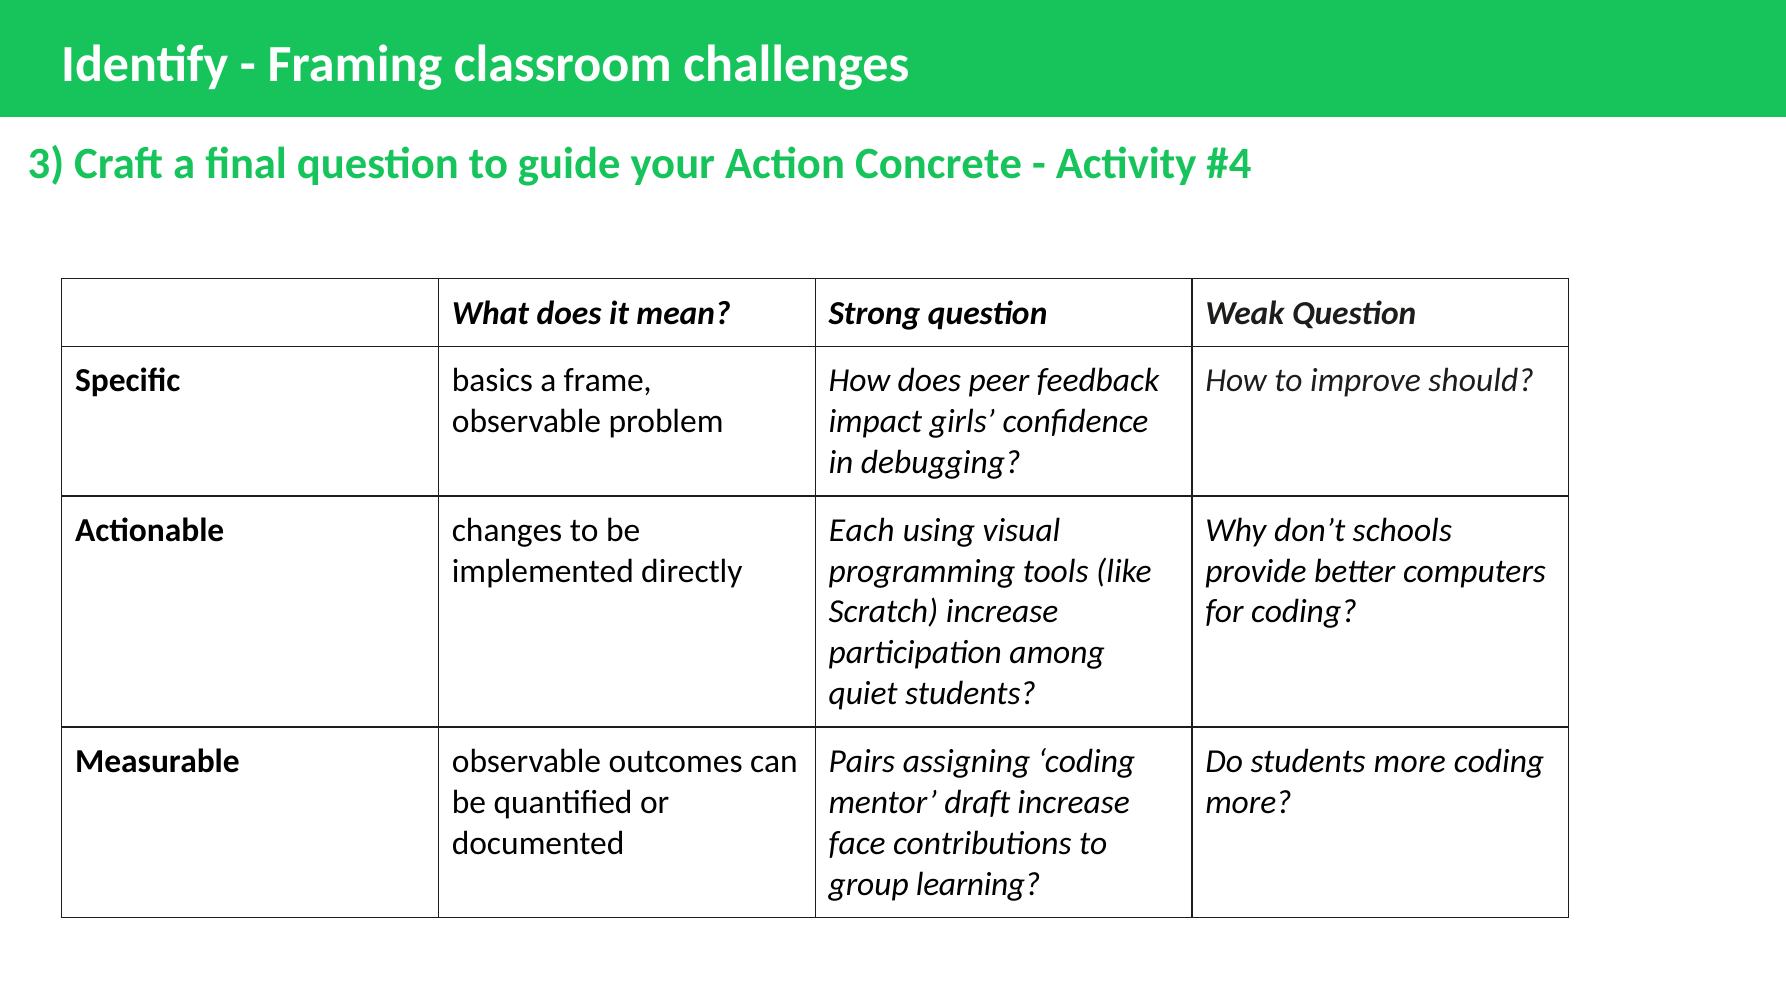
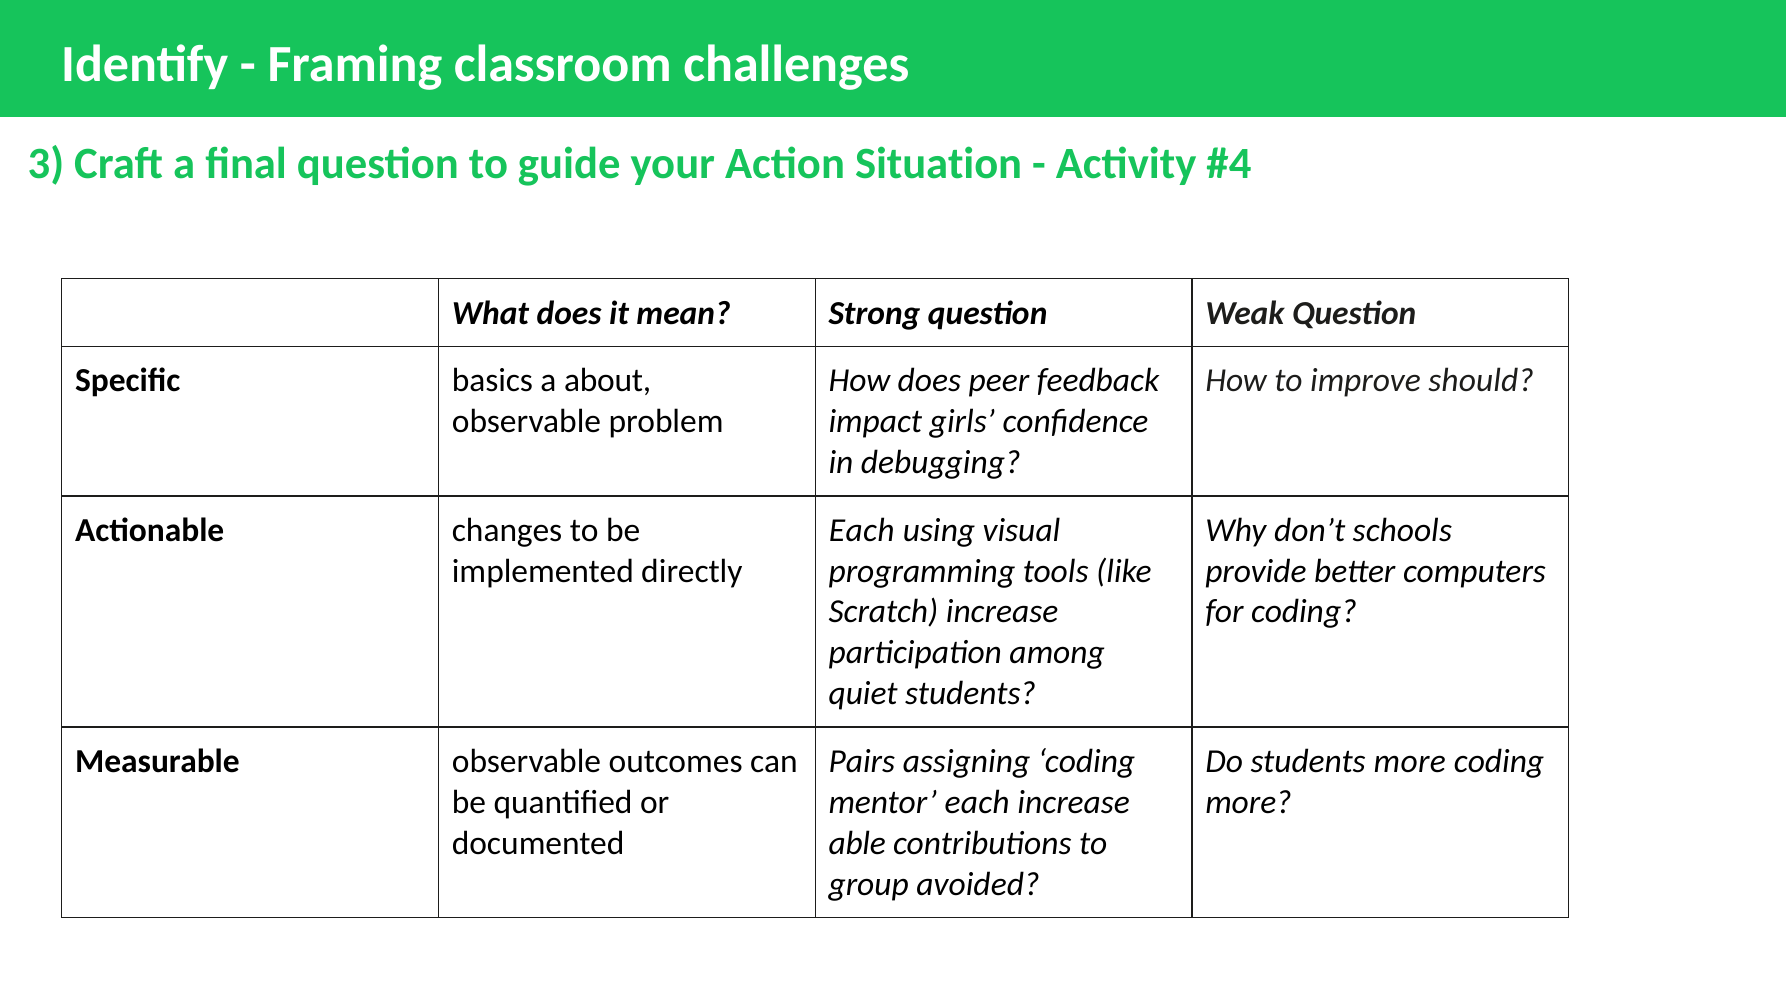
Concrete: Concrete -> Situation (939, 164)
frame: frame -> about (608, 381)
mentor draft: draft -> each (977, 802)
face: face -> able (857, 843)
learning: learning -> avoided (978, 884)
